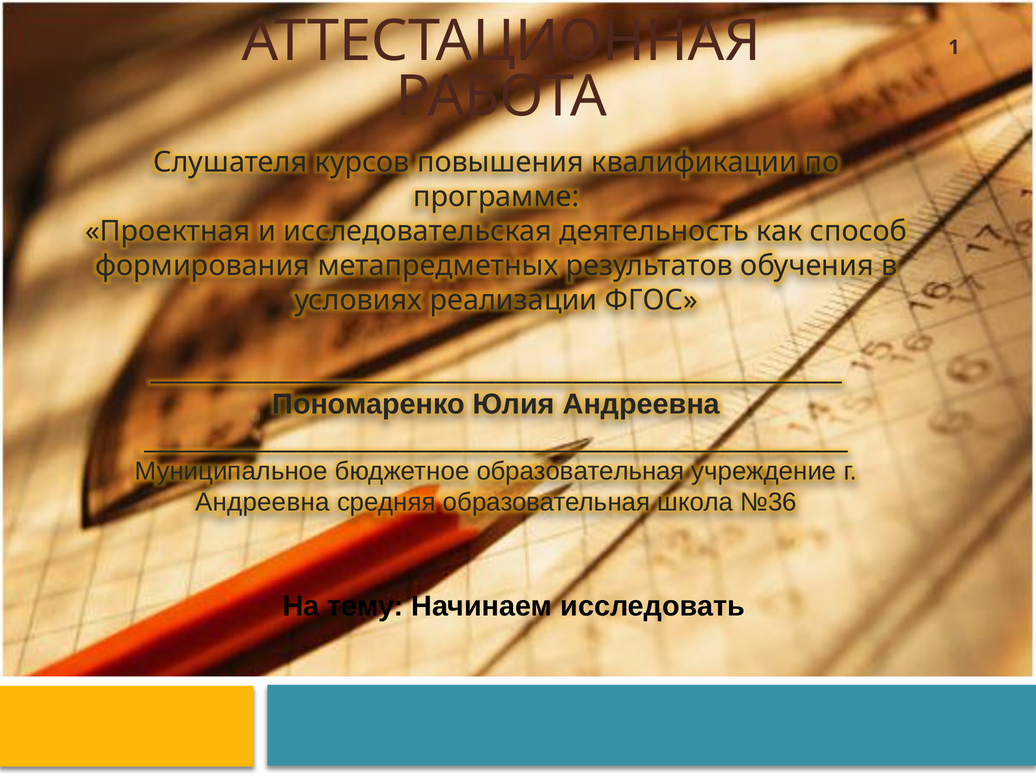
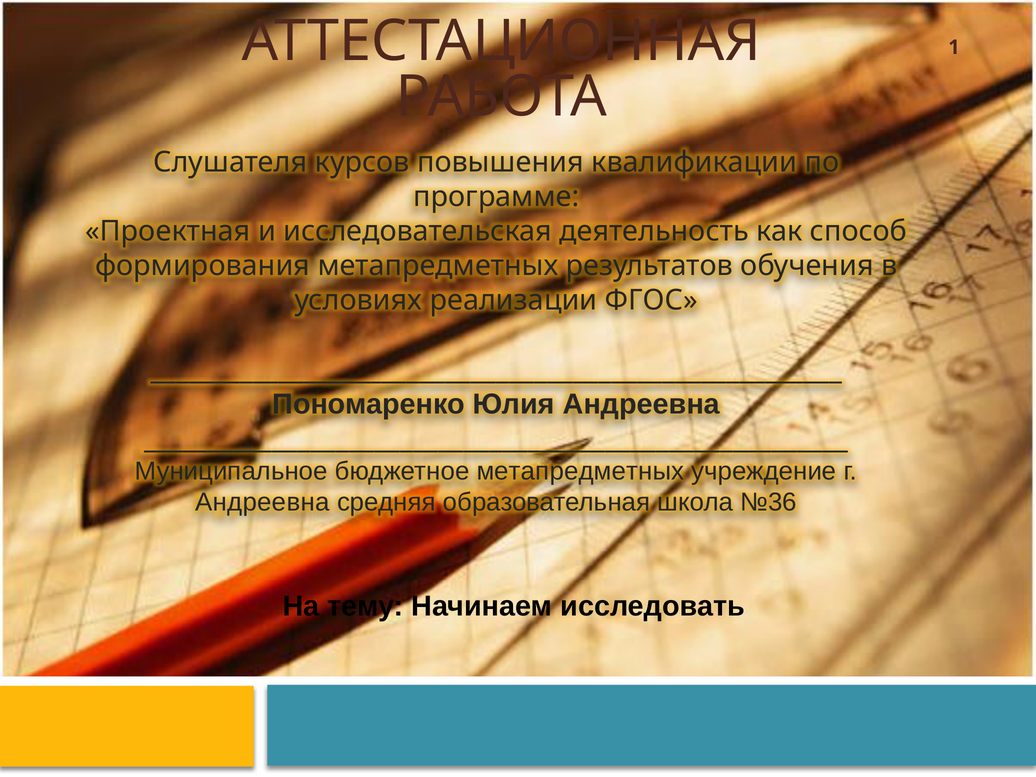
бюджетное образовательная: образовательная -> метапредметных (580, 471)
